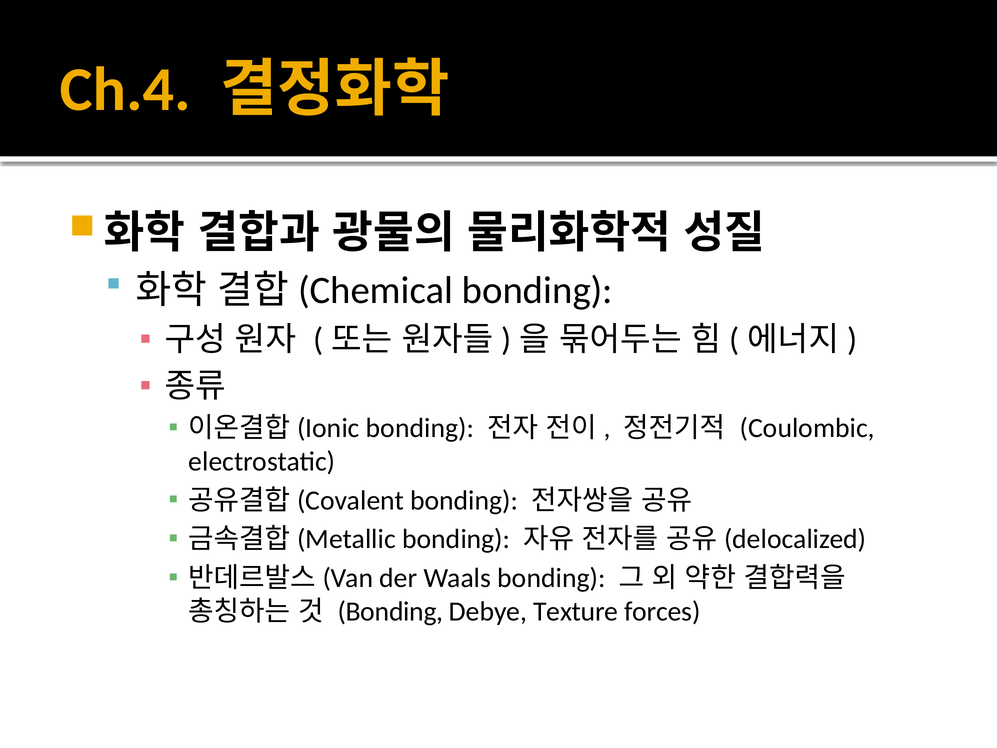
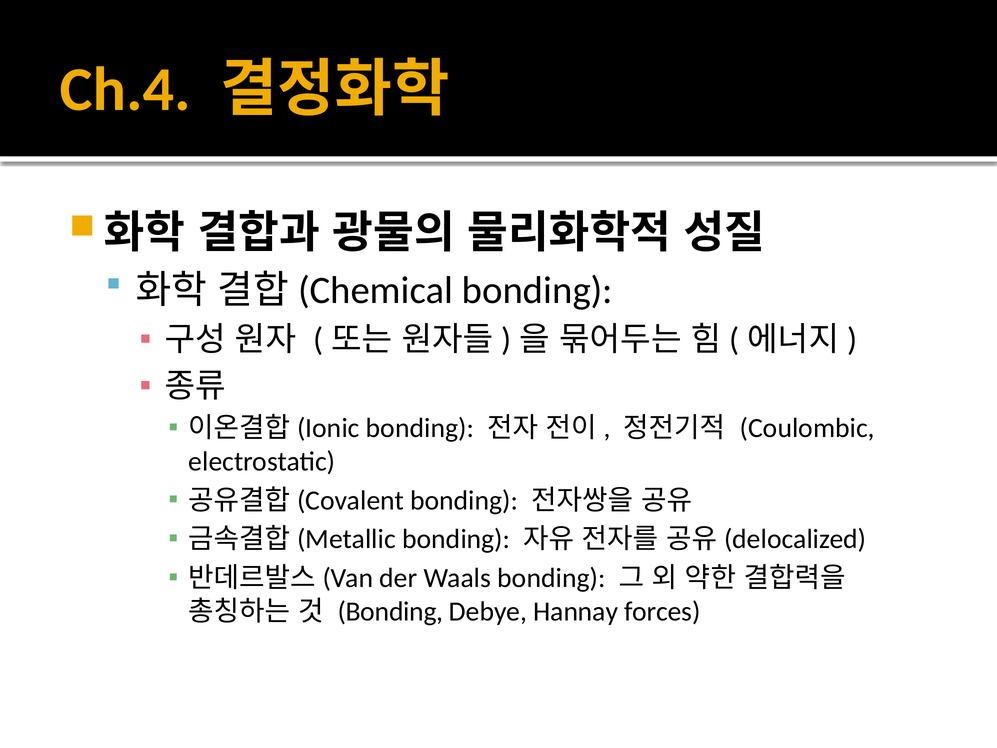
Texture: Texture -> Hannay (576, 611)
